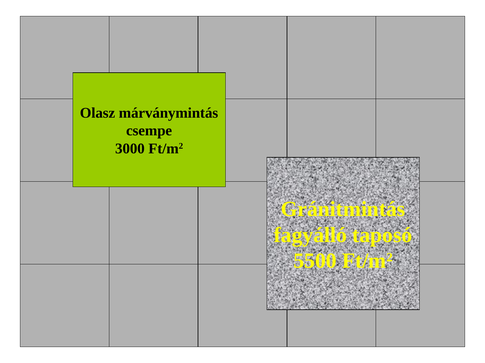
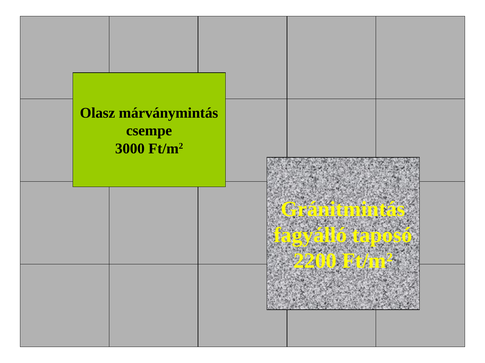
5500: 5500 -> 2200 (315, 261)
